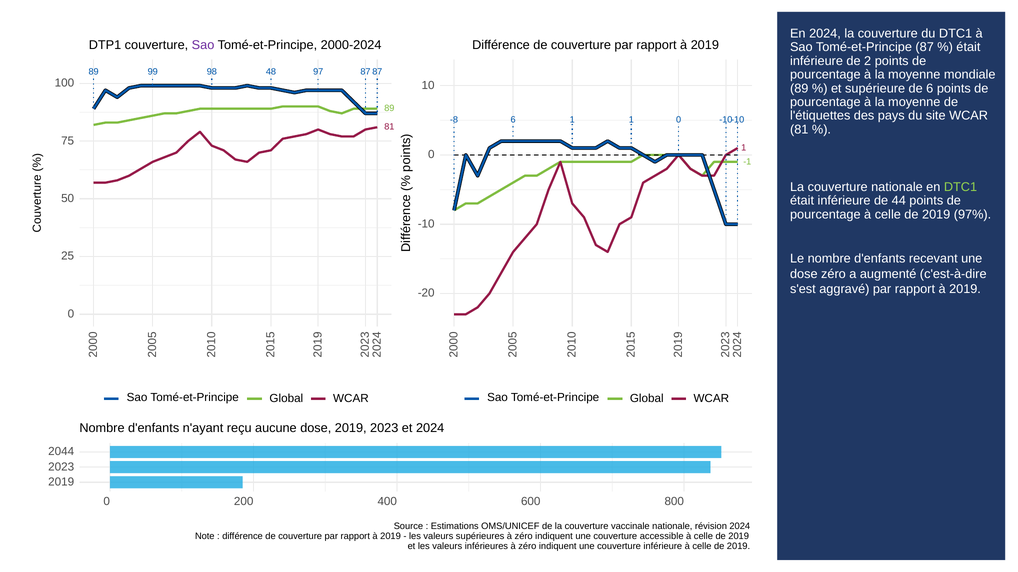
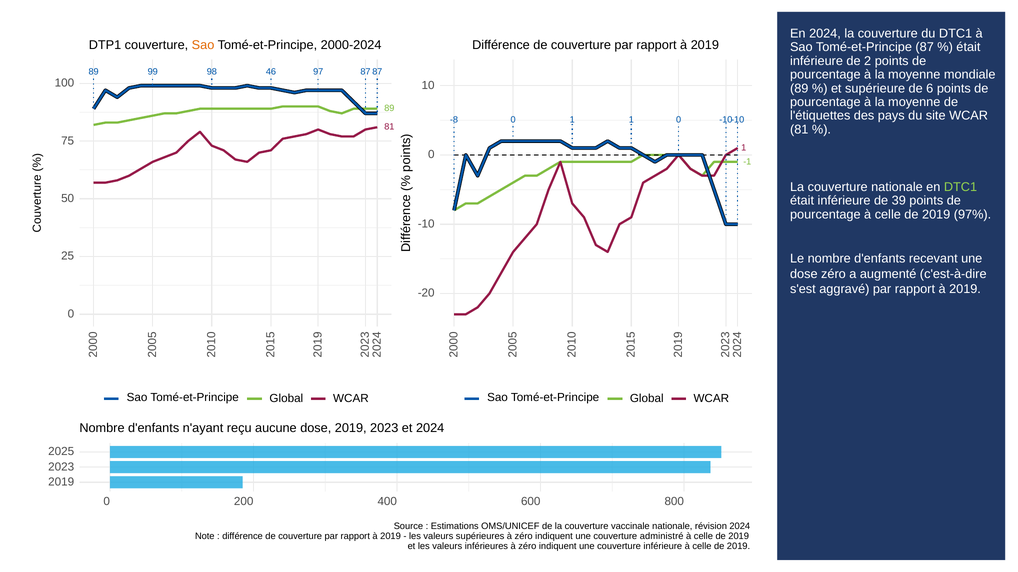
Sao colour: purple -> orange (203, 45)
48: 48 -> 46 (271, 72)
-8 6: 6 -> 0 (513, 120)
44: 44 -> 39 (899, 201)
2044: 2044 -> 2025 (61, 452)
accessible: accessible -> administré (662, 537)
